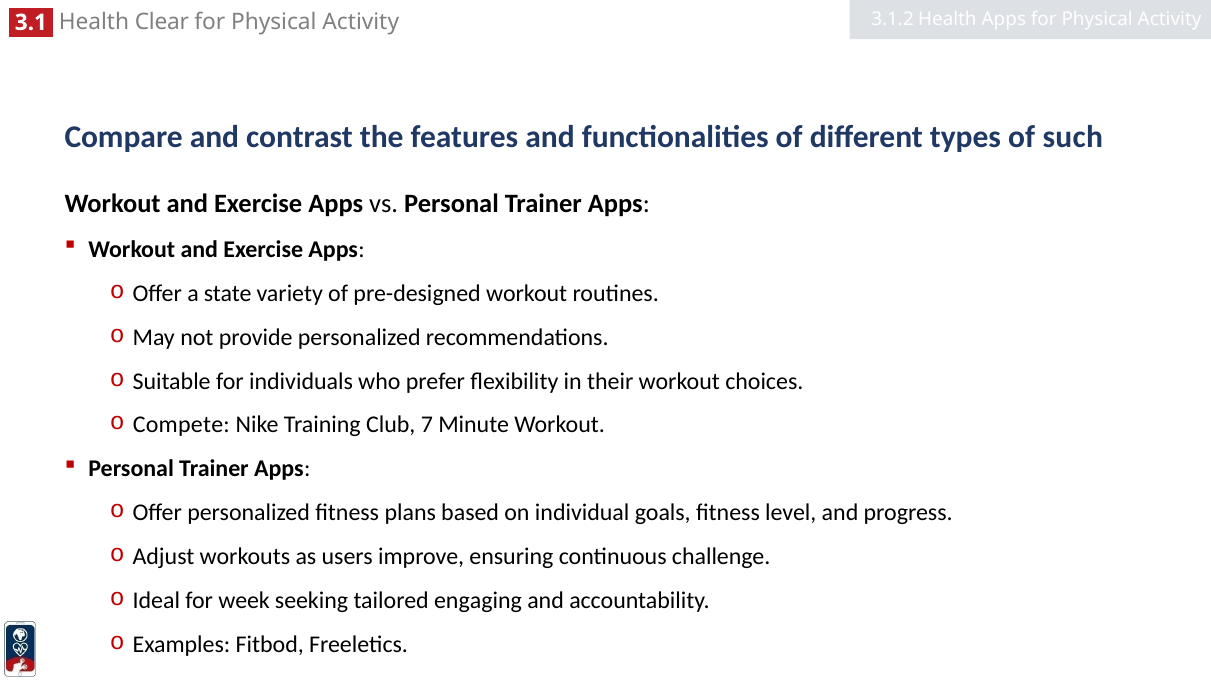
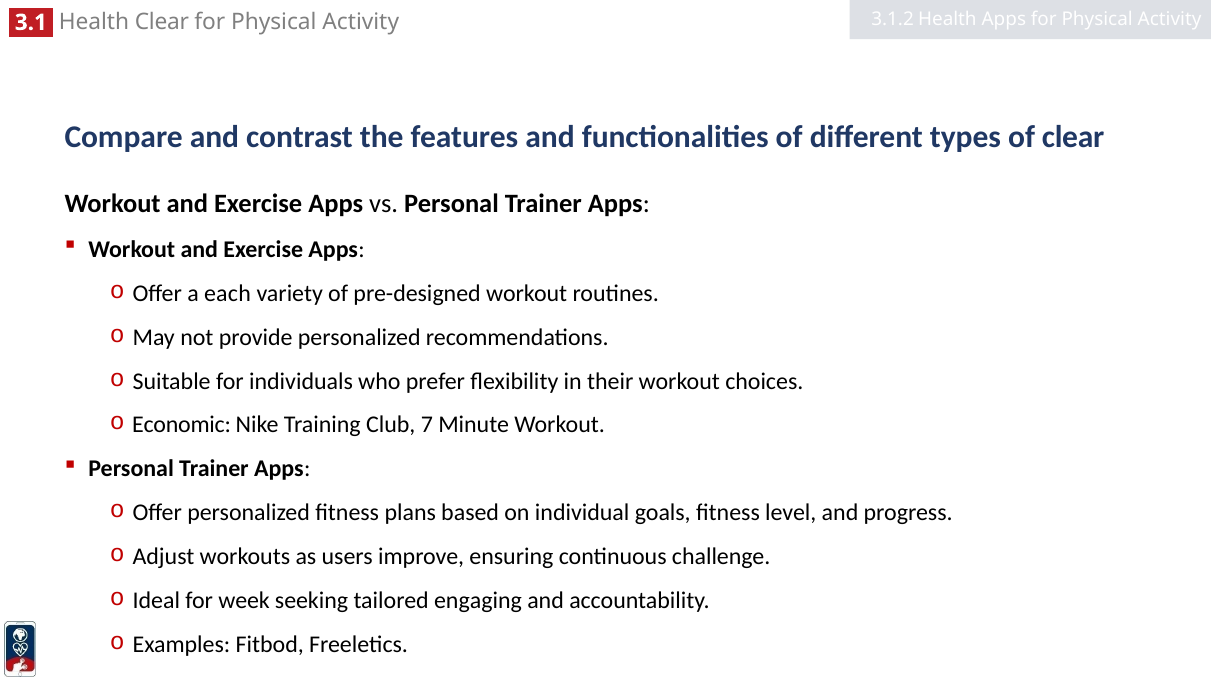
of such: such -> clear (1073, 137)
state: state -> each (227, 293)
Compete: Compete -> Economic (182, 425)
